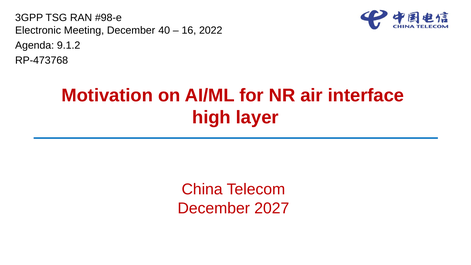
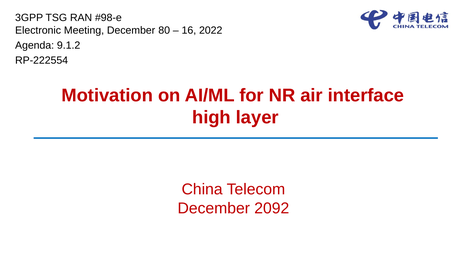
40: 40 -> 80 (164, 30)
RP-473768: RP-473768 -> RP-222554 (42, 60)
2027: 2027 -> 2092 (272, 208)
